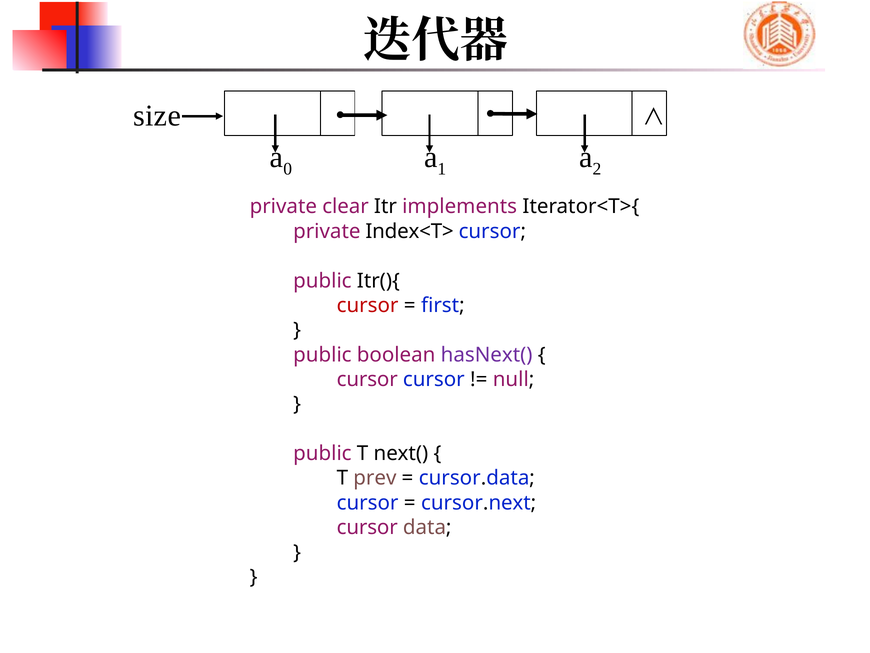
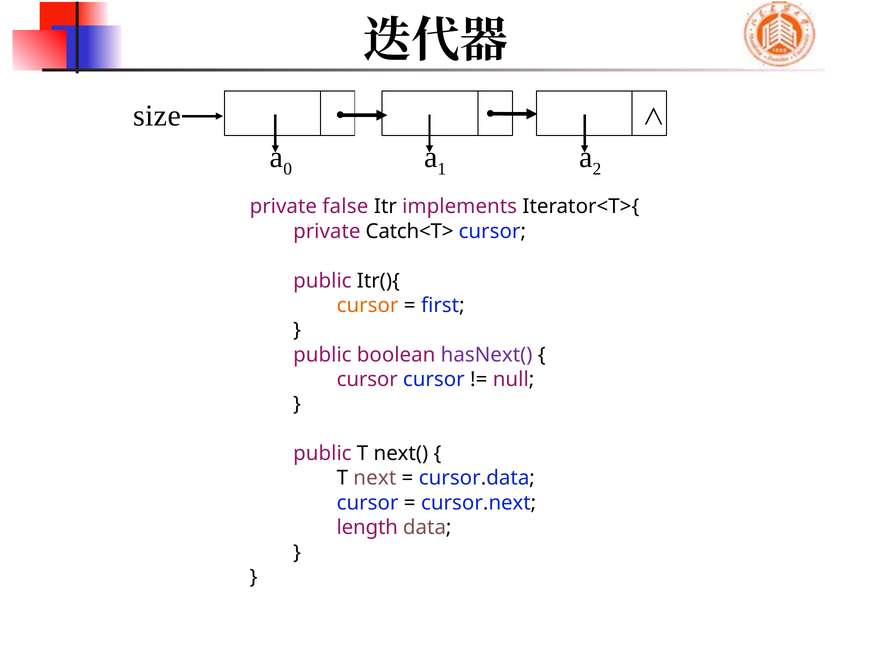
clear: clear -> false (345, 207)
Index<T>: Index<T> -> Catch<T> (410, 231)
cursor colour: red -> orange (368, 305)
prev: prev -> next (375, 478)
cursor: cursor -> length (367, 527)
